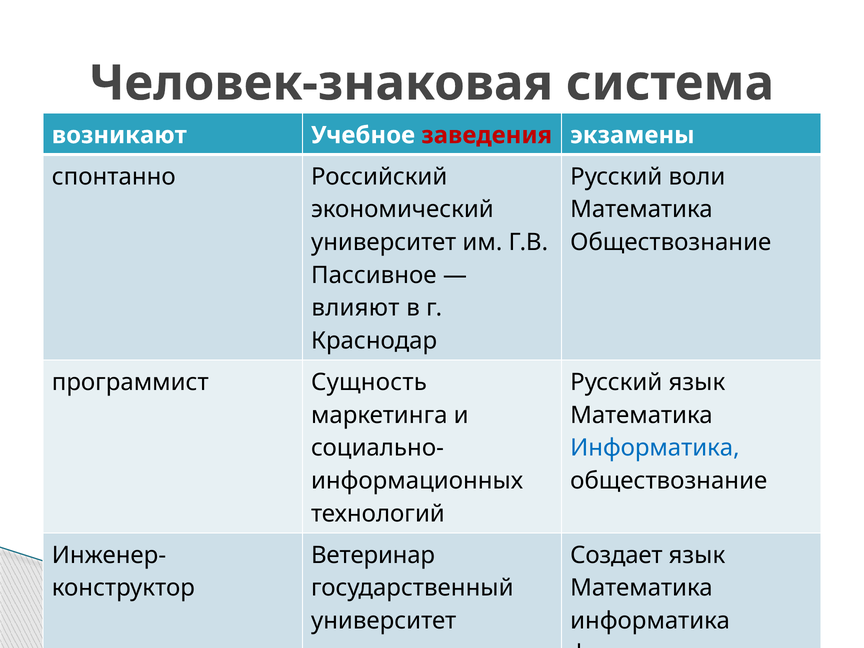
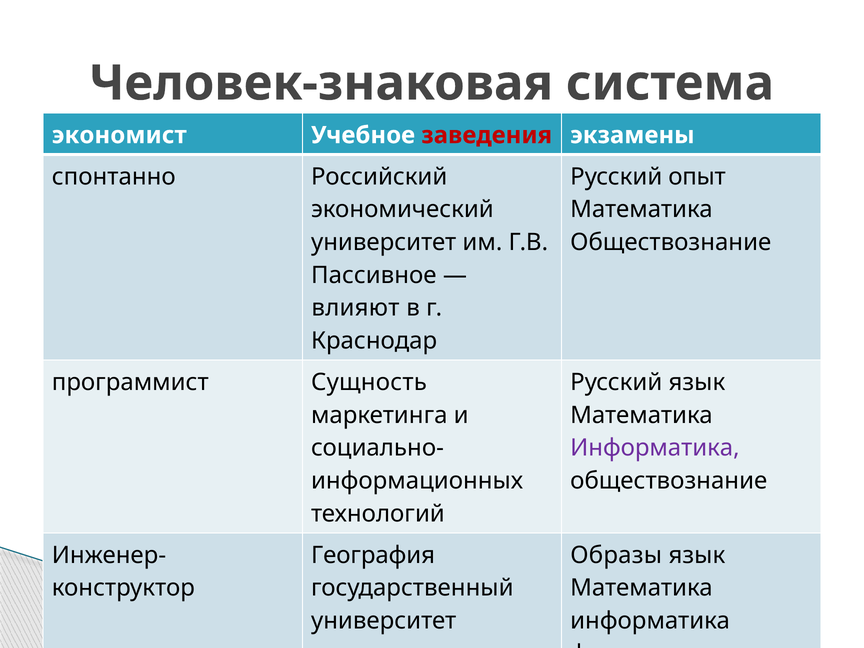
возникают: возникают -> экономист (119, 135)
воли: воли -> опыт (697, 177)
Информатика colour: blue -> purple (655, 448)
Ветеринар: Ветеринар -> География (373, 555)
Создает: Создает -> Образы (616, 555)
